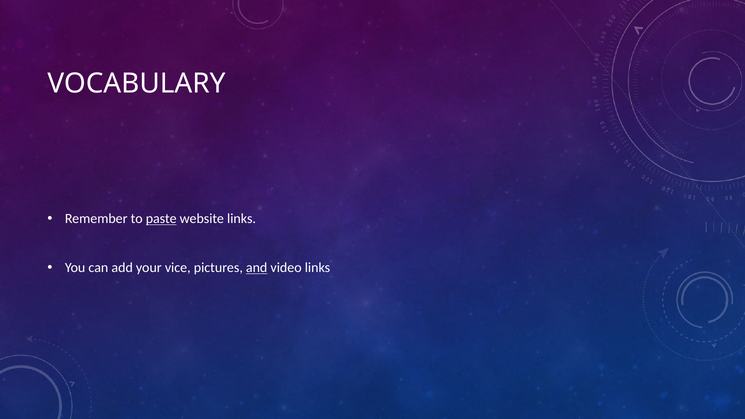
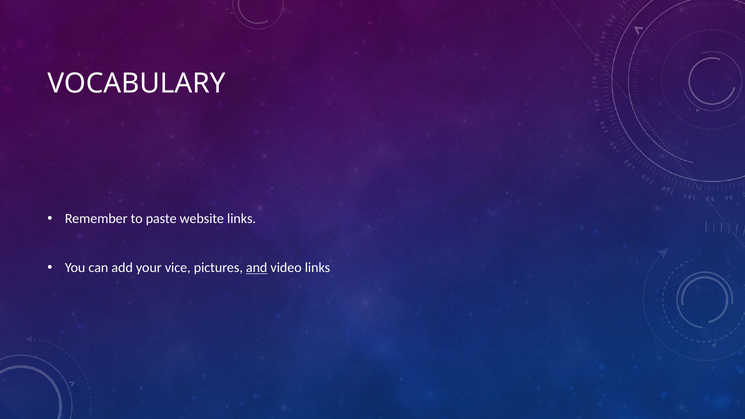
paste underline: present -> none (161, 219)
